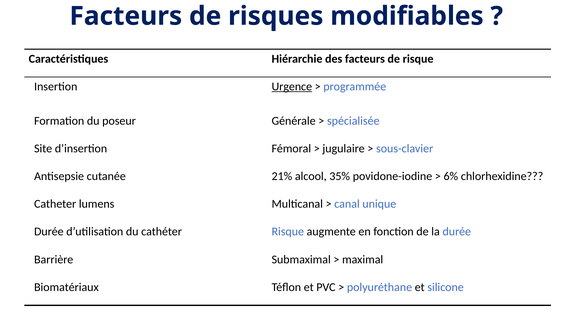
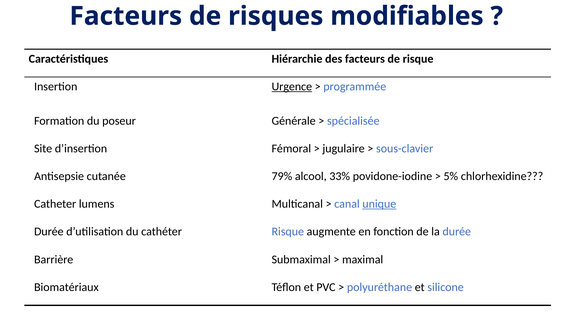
21%: 21% -> 79% (282, 176)
35%: 35% -> 33% (340, 176)
6%: 6% -> 5% (451, 176)
unique underline: none -> present (379, 204)
